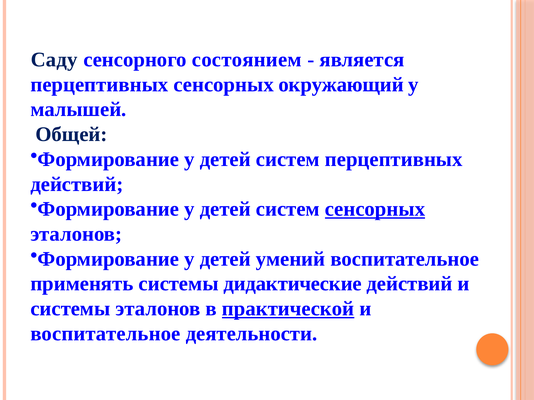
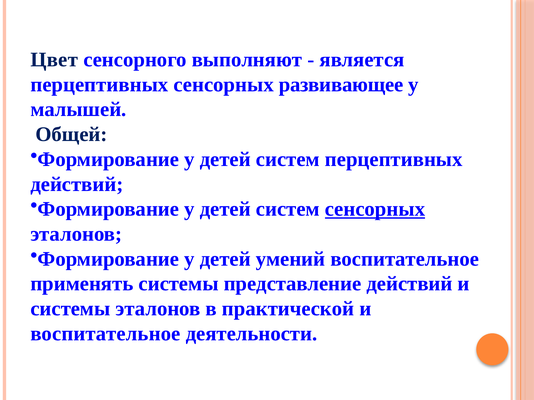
Саду: Саду -> Цвет (54, 60)
состоянием: состоянием -> выполняют (247, 60)
окружающий: окружающий -> развивающее (341, 85)
дидактические: дидактические -> представление (293, 284)
практической underline: present -> none (288, 309)
